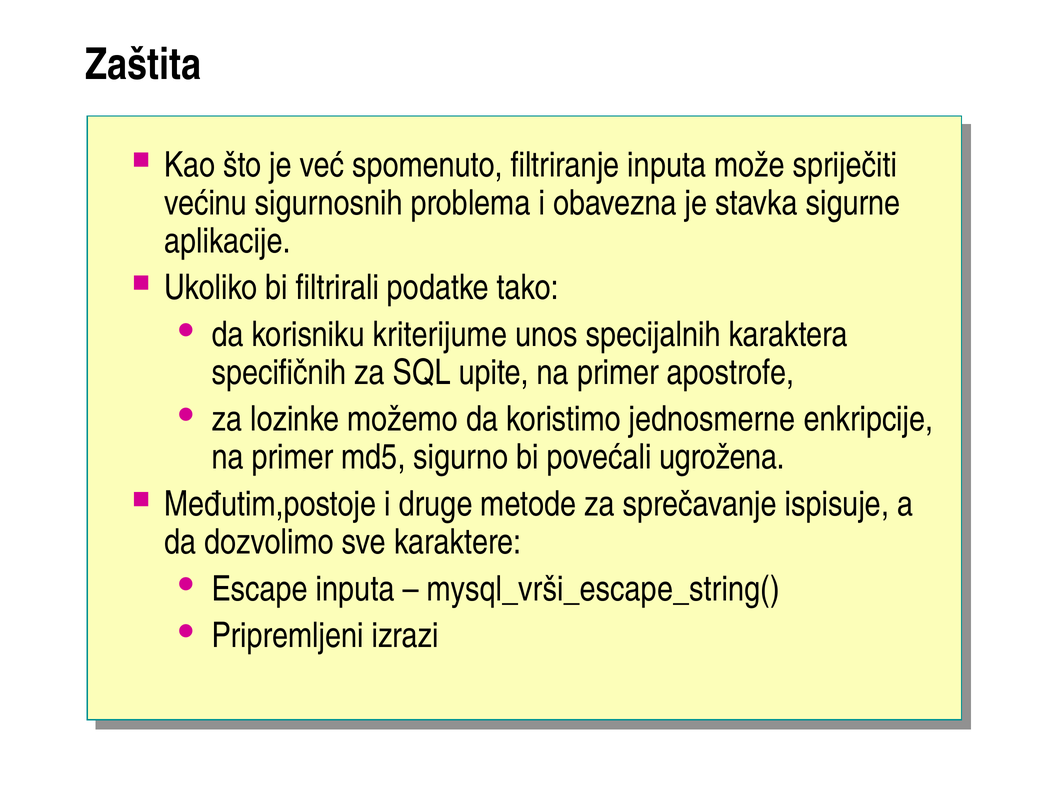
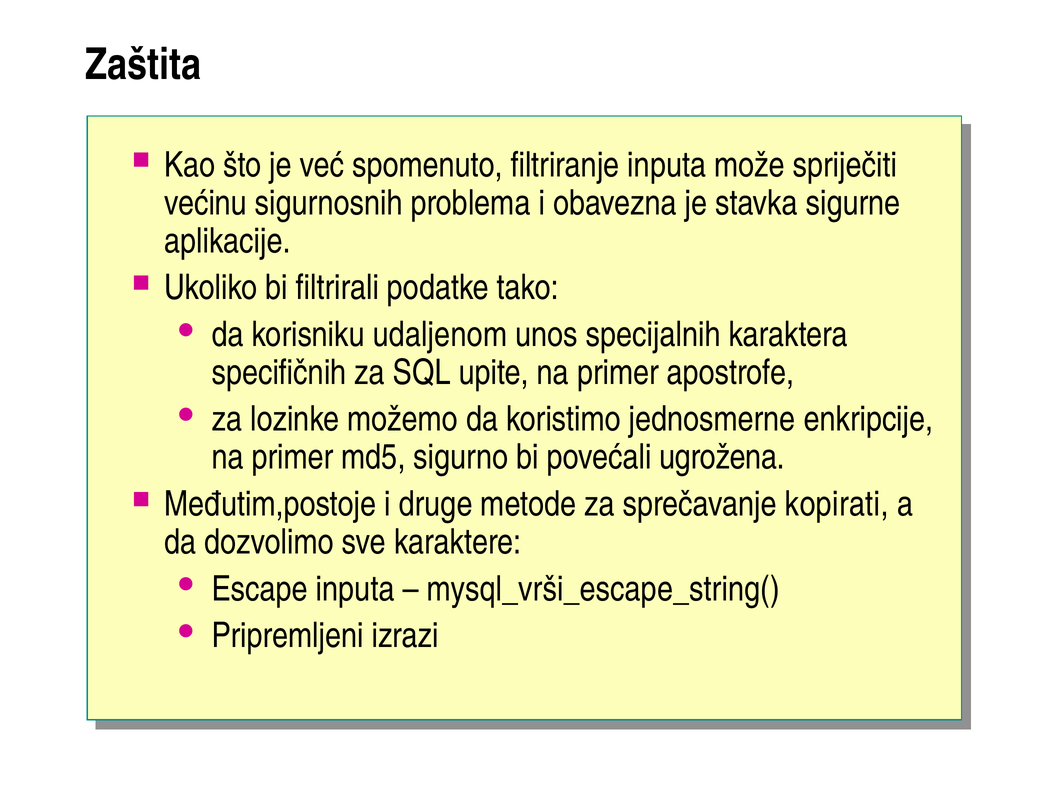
kriterijume: kriterijume -> udaljenom (440, 335)
ispisuje: ispisuje -> kopirati (837, 504)
